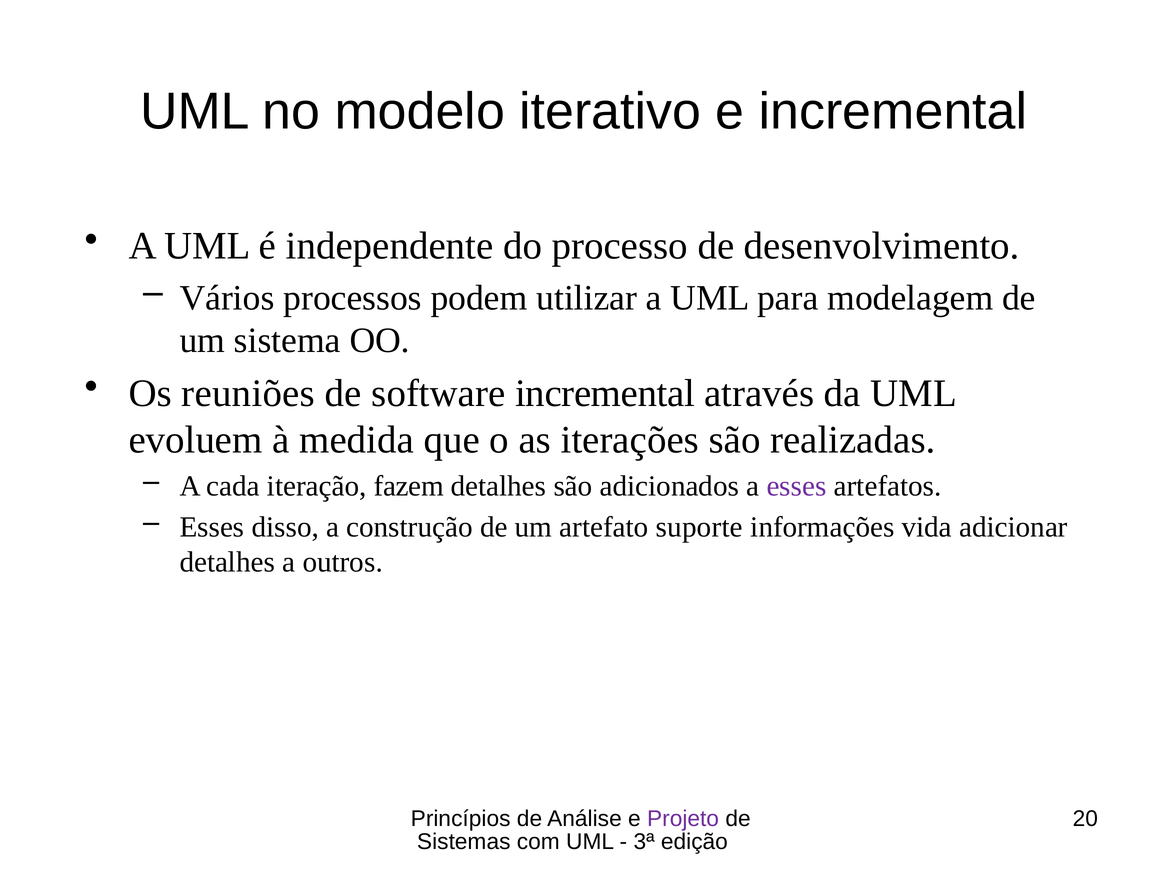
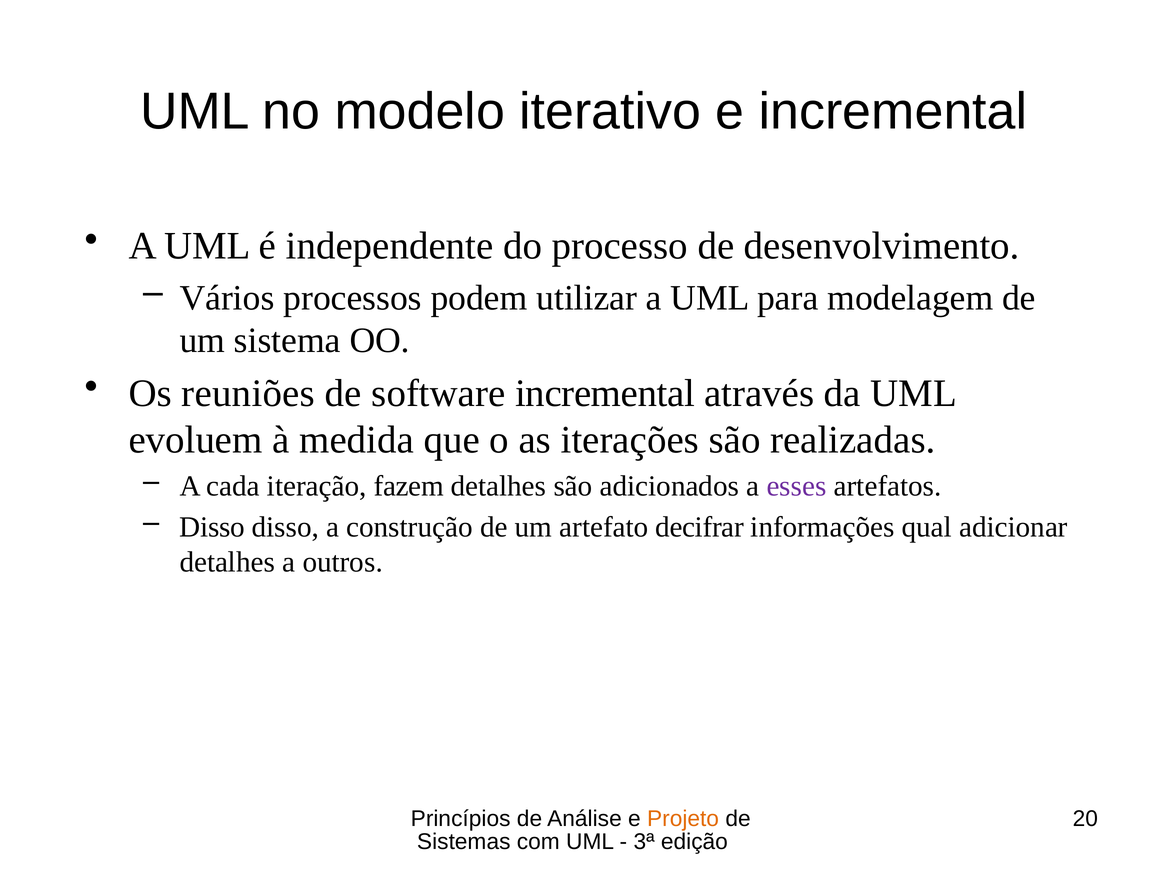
Esses: Esses -> Disso (212, 527)
suporte: suporte -> decifrar (700, 527)
vida: vida -> qual (927, 527)
Projeto colour: purple -> orange (683, 819)
